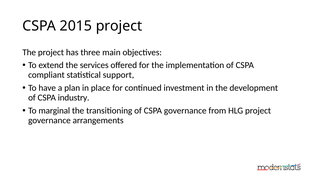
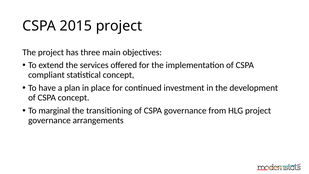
statistical support: support -> concept (119, 75)
CSPA industry: industry -> concept (74, 98)
